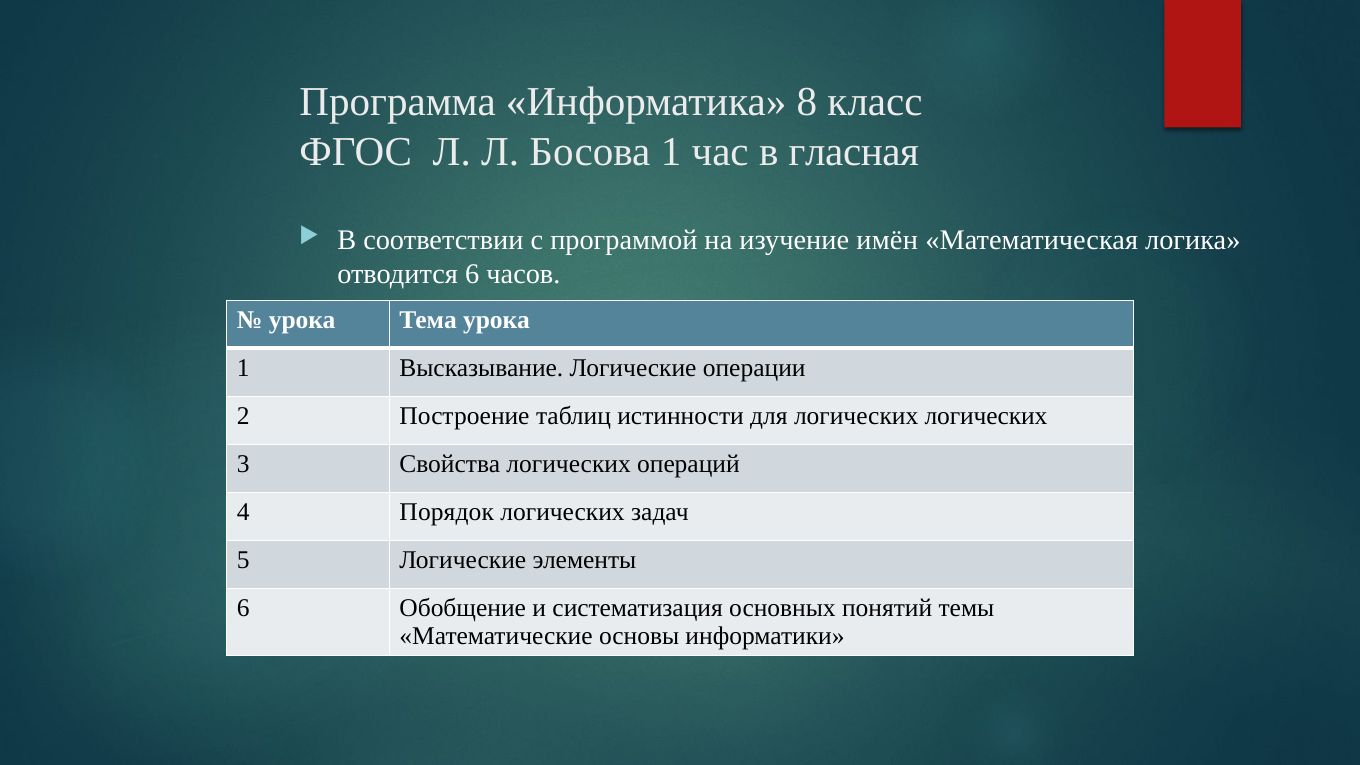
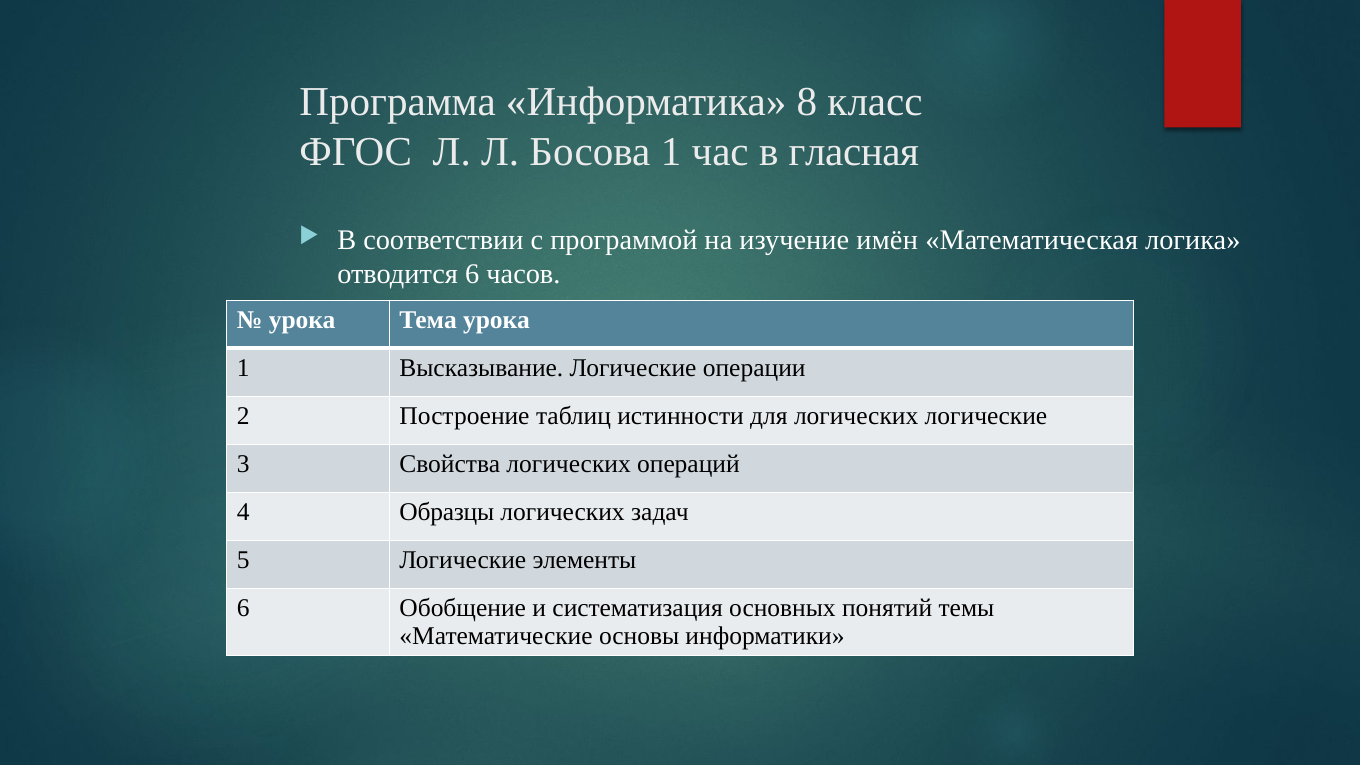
логических логических: логических -> логические (986, 416)
Порядок: Порядок -> Образцы (447, 512)
